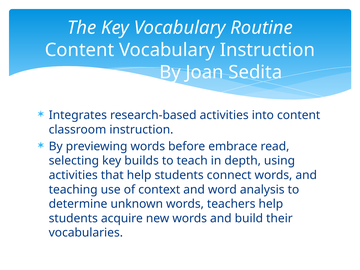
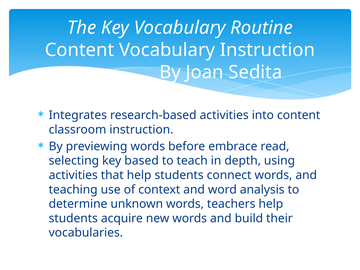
builds: builds -> based (142, 161)
